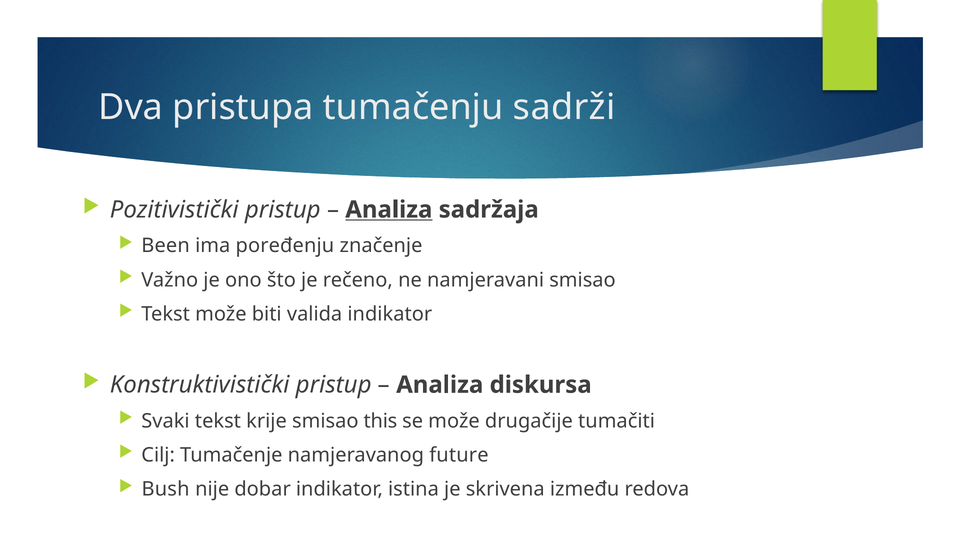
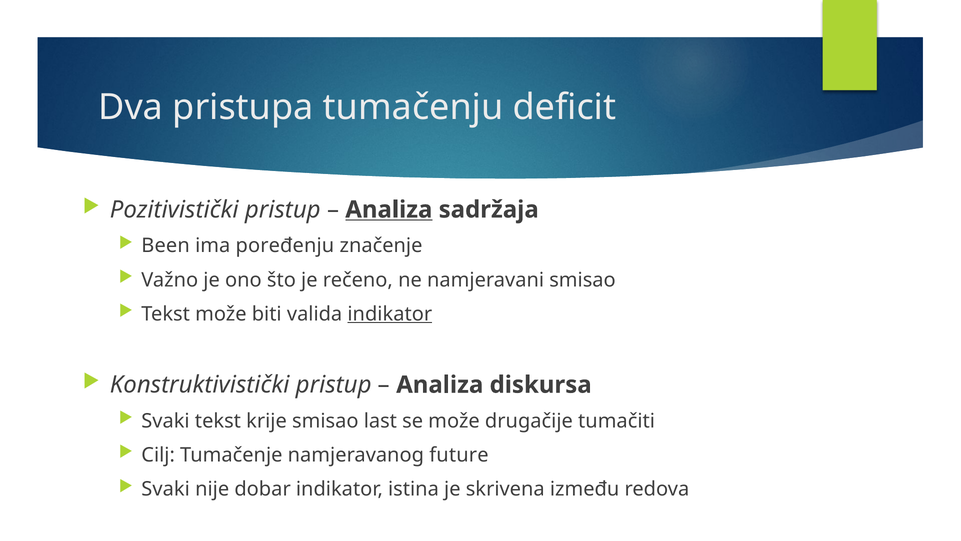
sadrži: sadrži -> deficit (564, 107)
indikator underline: none -> present (390, 314)
this: this -> last (380, 421)
Bush: Bush -> Svaki (166, 489)
